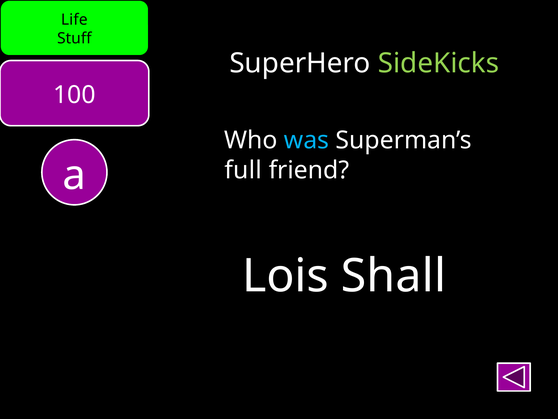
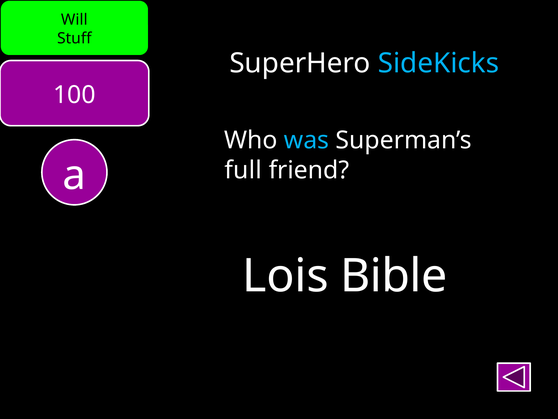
Life: Life -> Will (74, 20)
SideKicks colour: light green -> light blue (438, 63)
Shall: Shall -> Bible (394, 276)
